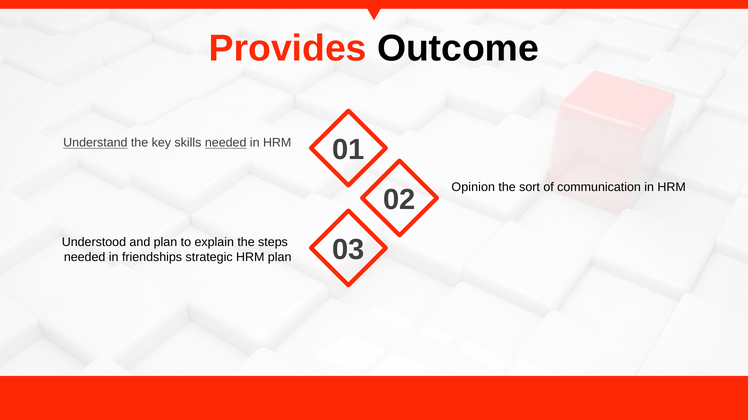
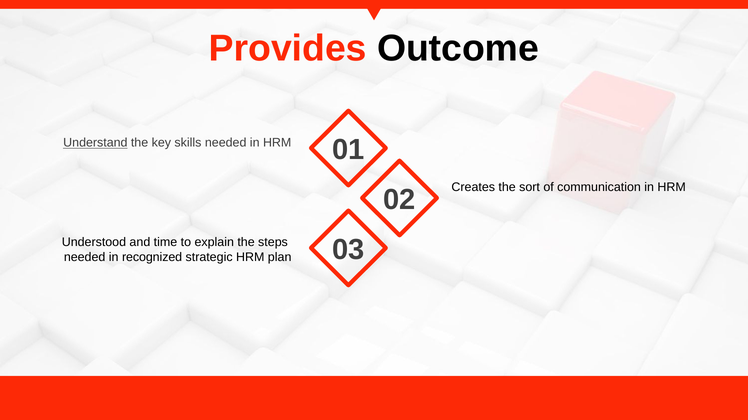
needed underline: present -> none (226, 143)
Opinion: Opinion -> Creates (473, 187)
and plan: plan -> time (165, 243)
friendships: friendships -> recognized (152, 258)
